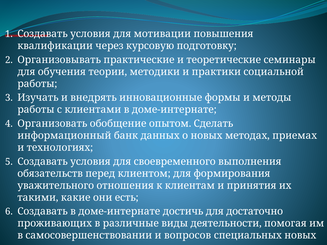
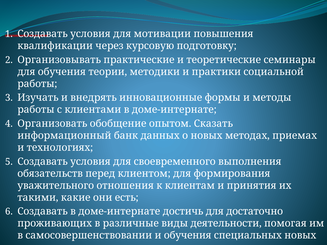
Сделать: Сделать -> Сказать (213, 124)
и вопросов: вопросов -> обучения (188, 236)
